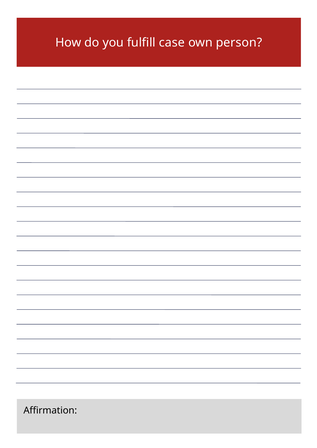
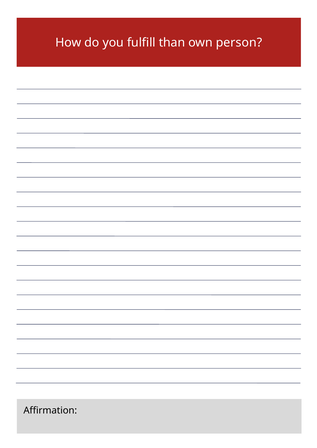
case: case -> than (172, 43)
